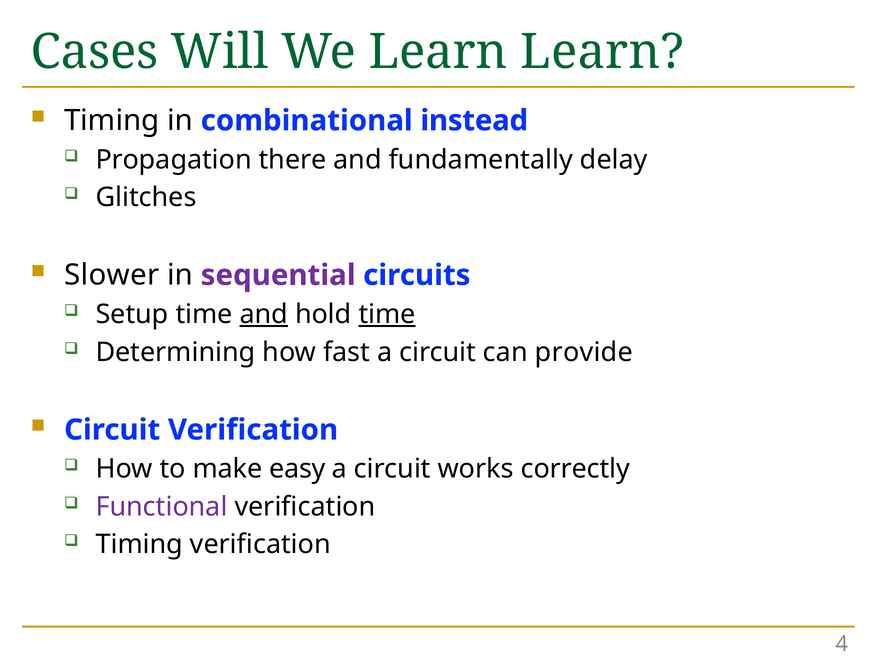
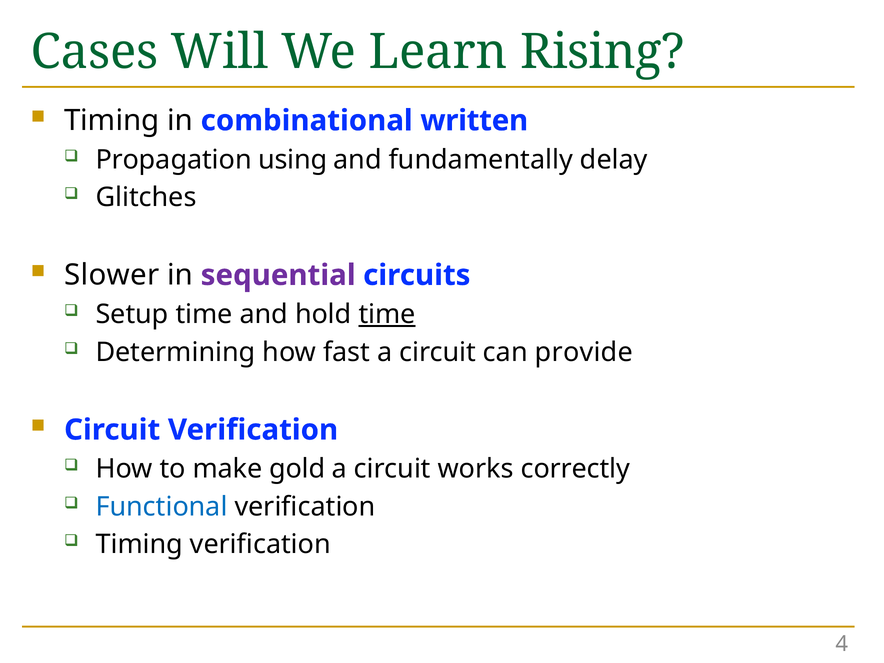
Learn Learn: Learn -> Rising (602, 52)
instead: instead -> written (474, 121)
there: there -> using (293, 160)
and underline: present -> none (264, 314)
easy: easy -> gold (297, 469)
Functional colour: purple -> blue (162, 507)
